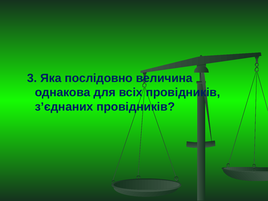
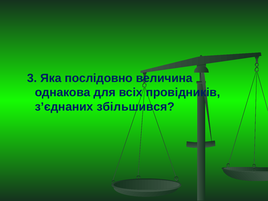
з’єднаних провідників: провідників -> збільшився (136, 107)
